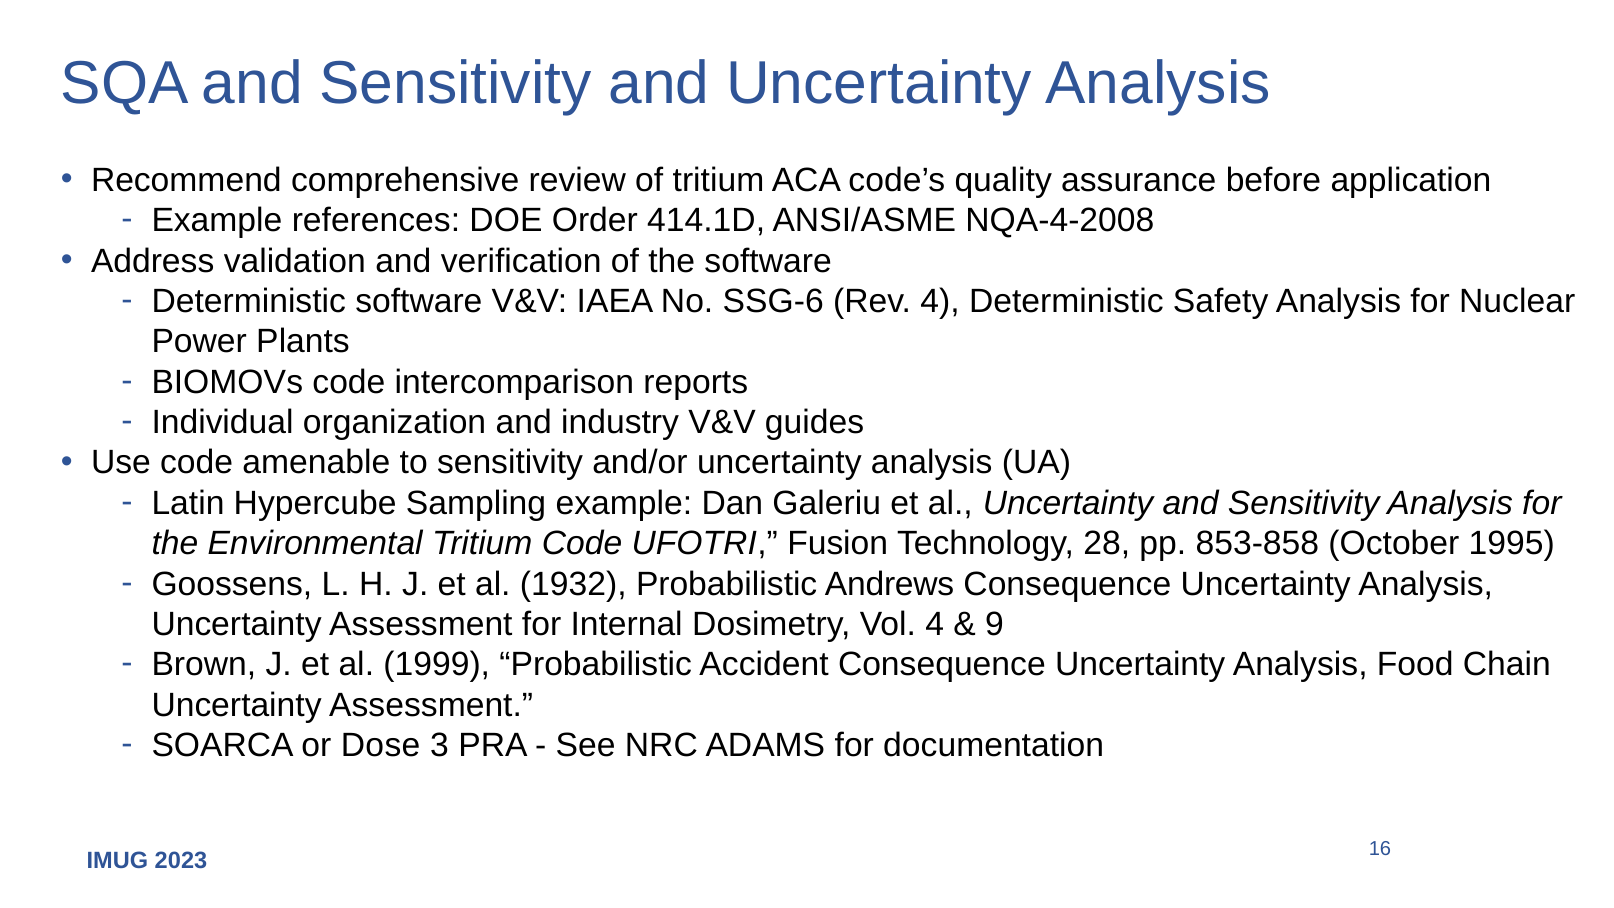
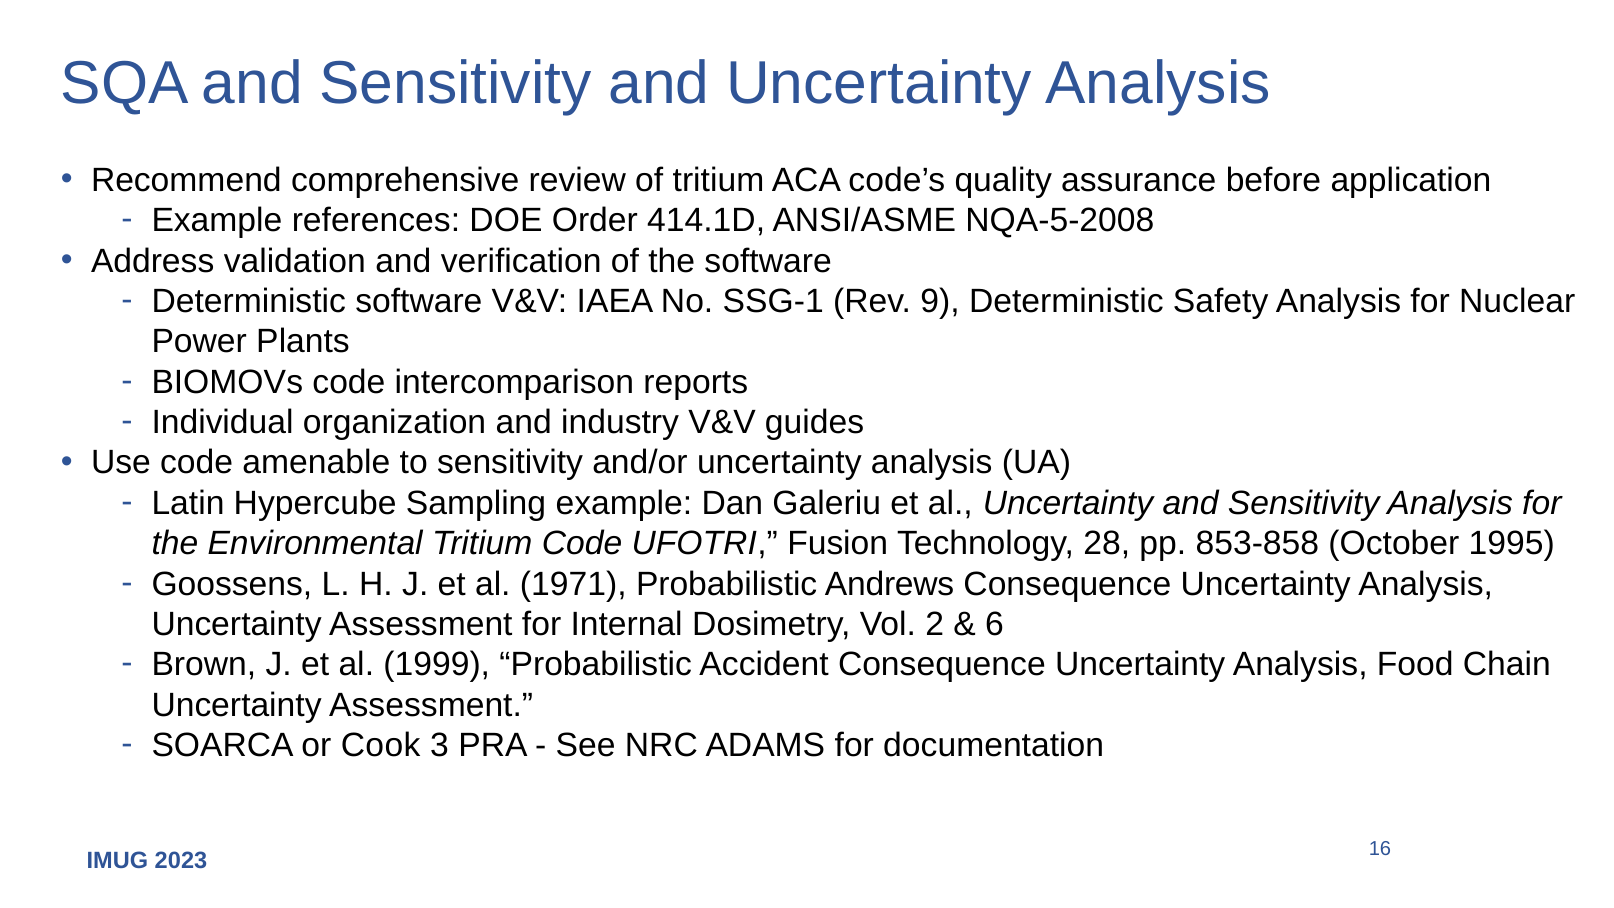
NQA-4-2008: NQA-4-2008 -> NQA-5-2008 (1060, 221)
SSG-6: SSG-6 -> SSG-1 (773, 301)
Rev 4: 4 -> 9 (940, 301)
1932: 1932 -> 1971 (573, 584)
Vol 4: 4 -> 2 (935, 624)
9: 9 -> 6 (995, 624)
Dose: Dose -> Cook (381, 745)
